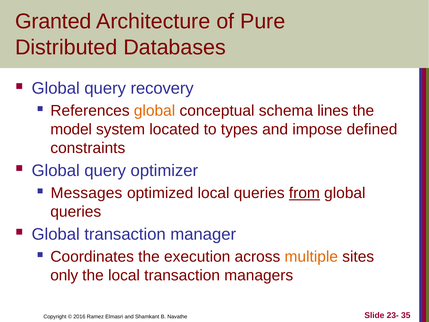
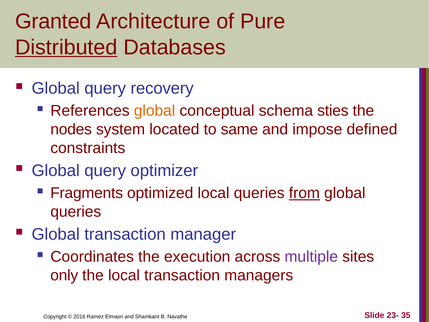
Distributed underline: none -> present (66, 47)
lines: lines -> sties (333, 111)
model: model -> nodes (71, 129)
types: types -> same (239, 129)
Messages: Messages -> Fragments (87, 193)
multiple colour: orange -> purple (311, 257)
